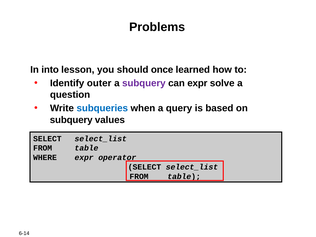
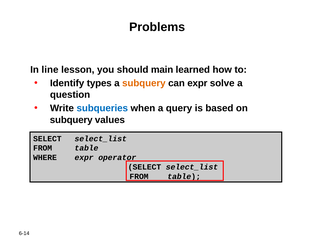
into: into -> line (50, 70)
once: once -> main (162, 70)
outer: outer -> types (99, 83)
subquery colour: purple -> orange (144, 83)
